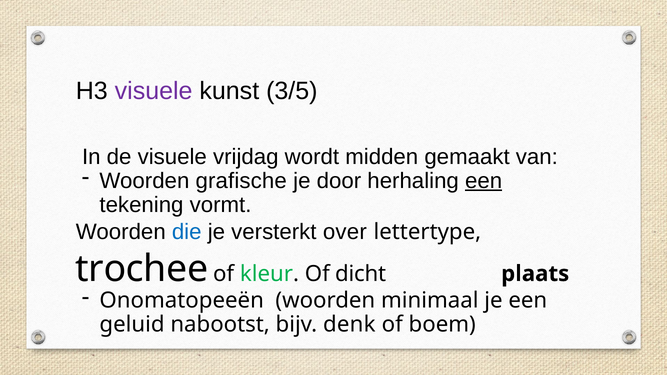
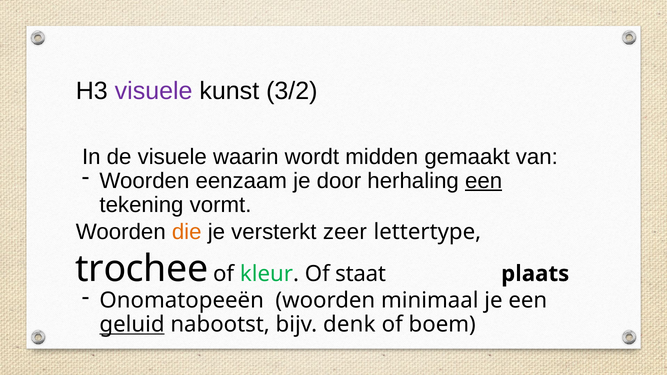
3/5: 3/5 -> 3/2 (292, 91)
vrijdag: vrijdag -> waarin (246, 157)
grafische: grafische -> eenzaam (241, 181)
die colour: blue -> orange (187, 232)
over: over -> zeer (345, 232)
dicht: dicht -> staat (361, 274)
geluid underline: none -> present (132, 325)
